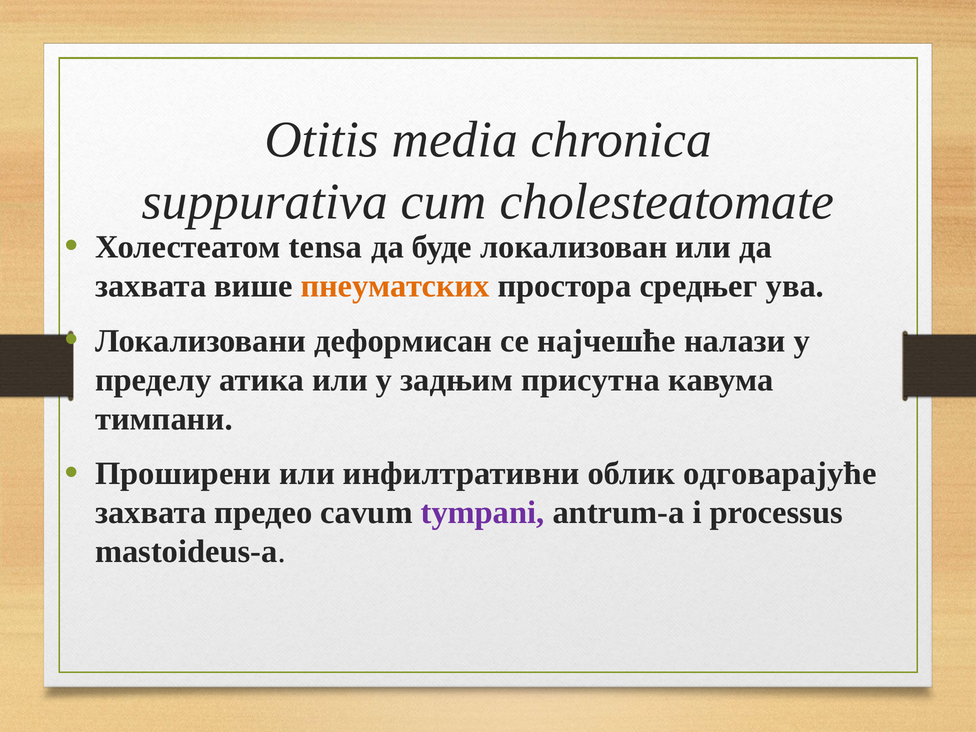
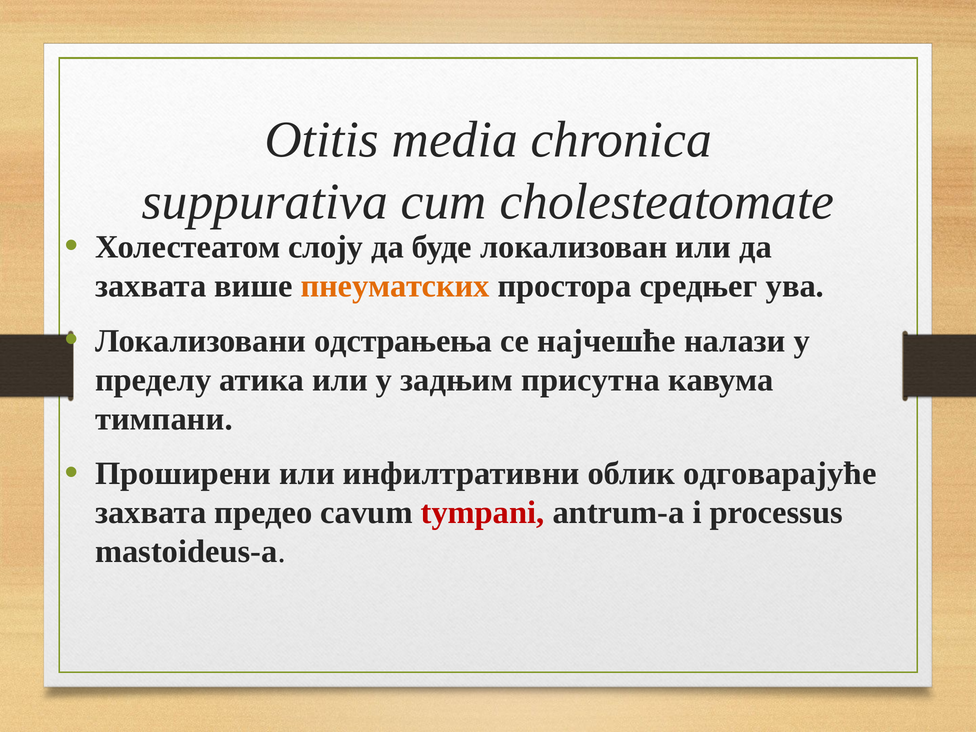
tensa: tensa -> слоју (326, 247)
деформисан: деформисан -> одстрањења (403, 341)
tympani colour: purple -> red (483, 513)
